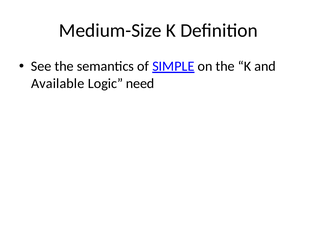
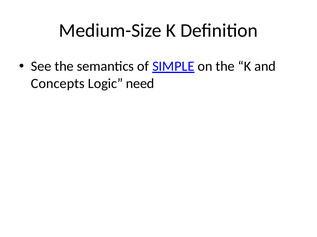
Available: Available -> Concepts (58, 84)
